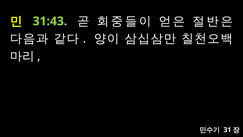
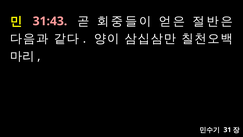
31:43 colour: light green -> pink (50, 21)
